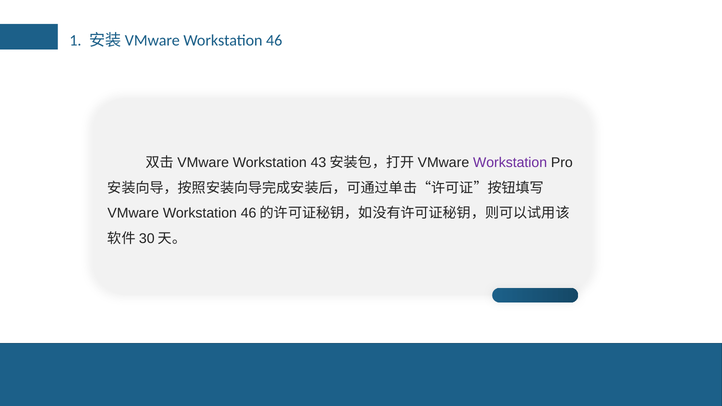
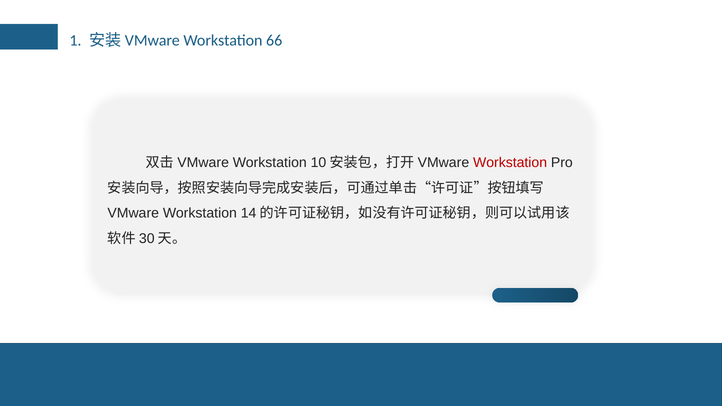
46: 46 -> 66 (274, 40)
43: 43 -> 10 (318, 163)
Workstation colour: purple -> red (510, 163)
46: 46 -> 14 (249, 213)
